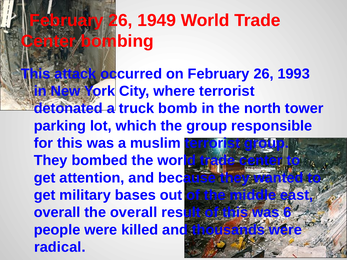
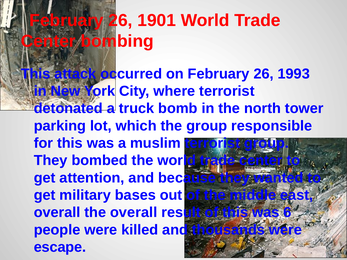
1949: 1949 -> 1901 (157, 20)
radical: radical -> escape (60, 247)
